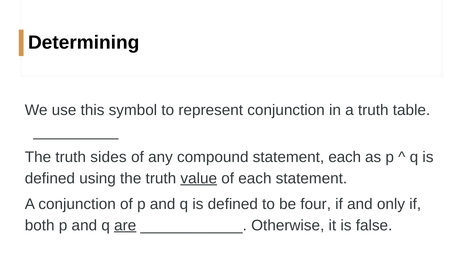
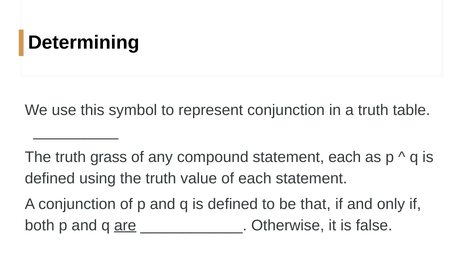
sides: sides -> grass (109, 157)
value underline: present -> none (199, 178)
four: four -> that (316, 204)
